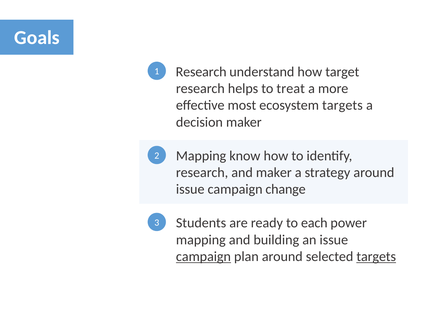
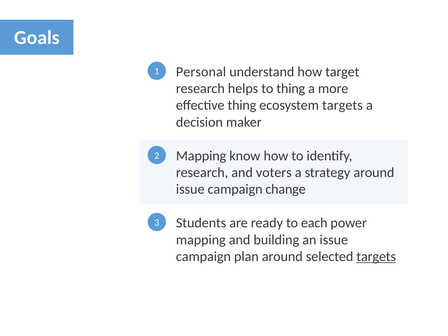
1 Research: Research -> Personal (201, 72)
to treat: treat -> thing (291, 89)
effective most: most -> thing (242, 105)
and maker: maker -> voters (274, 173)
campaign underline: present -> none (203, 257)
